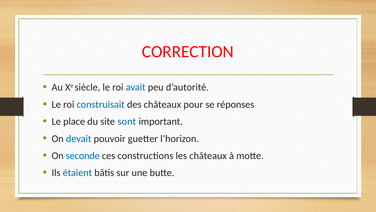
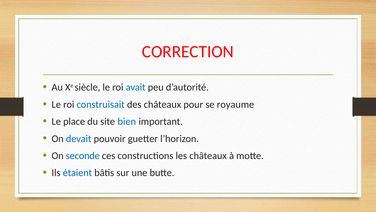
réponses: réponses -> royaume (235, 104)
sont: sont -> bien (127, 121)
